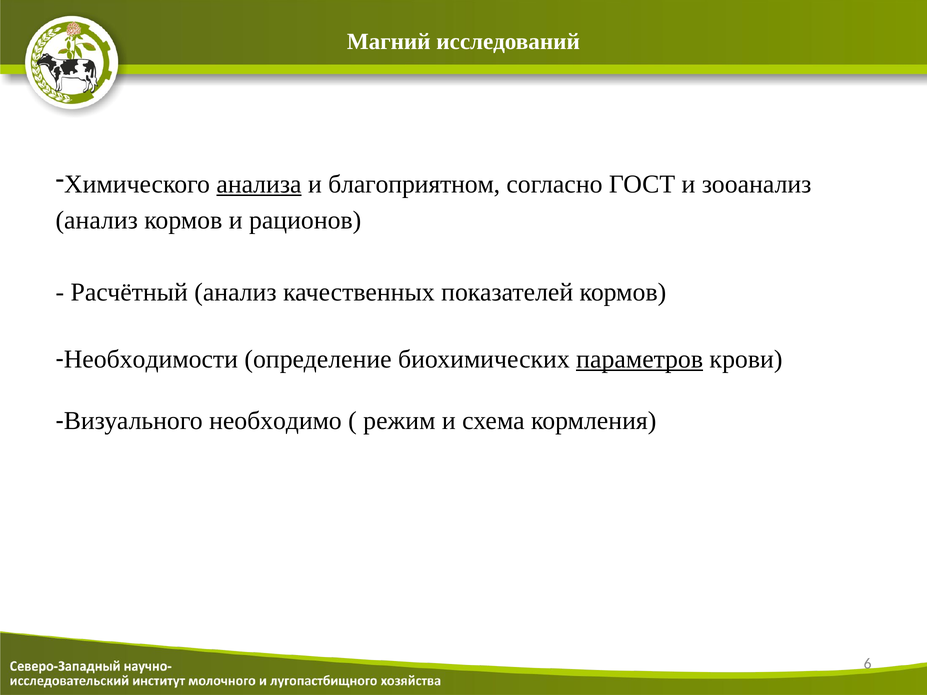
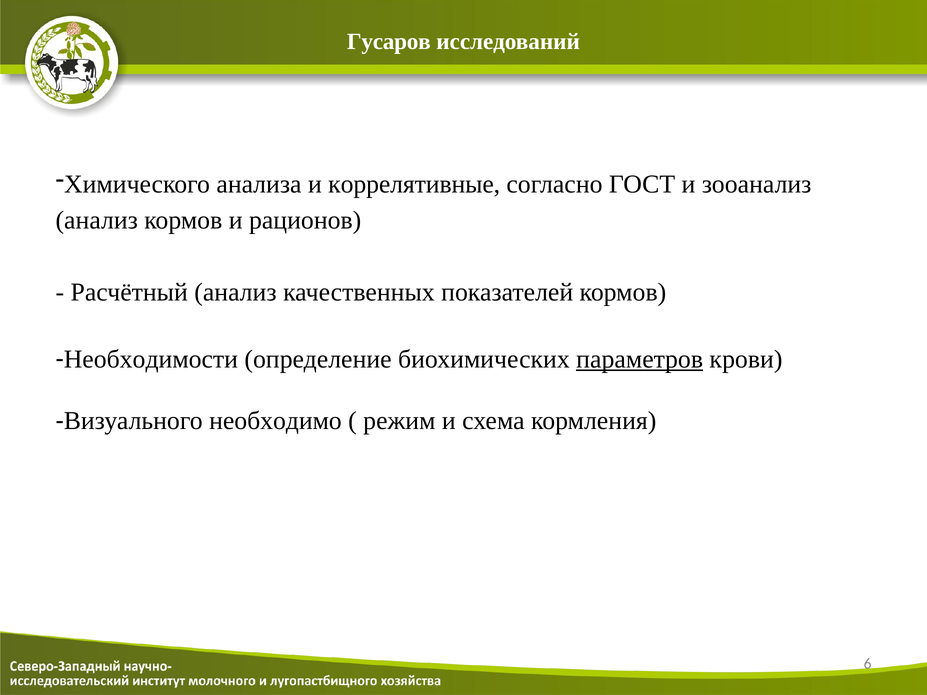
Магний: Магний -> Гусаров (389, 41)
анализа underline: present -> none (259, 184)
благоприятном: благоприятном -> коррелятивные (414, 184)
